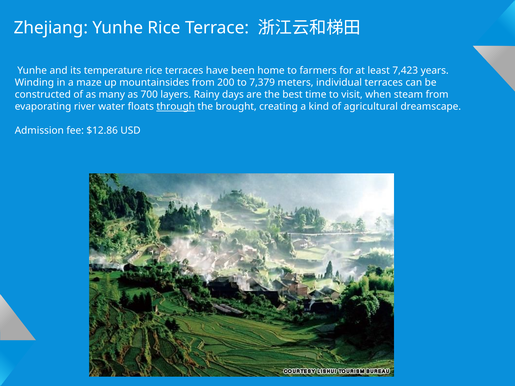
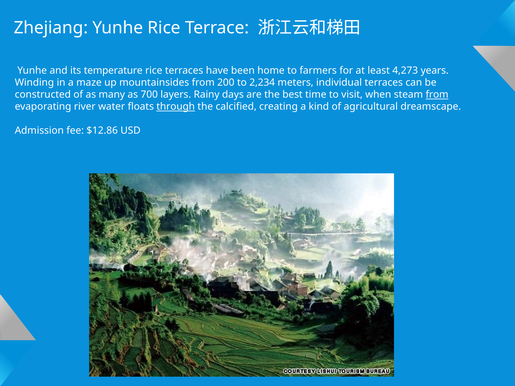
7,423: 7,423 -> 4,273 (405, 71)
7,379: 7,379 -> 2,234 (262, 83)
from underline: none -> present (437, 95)
brought: brought -> calcified (236, 107)
